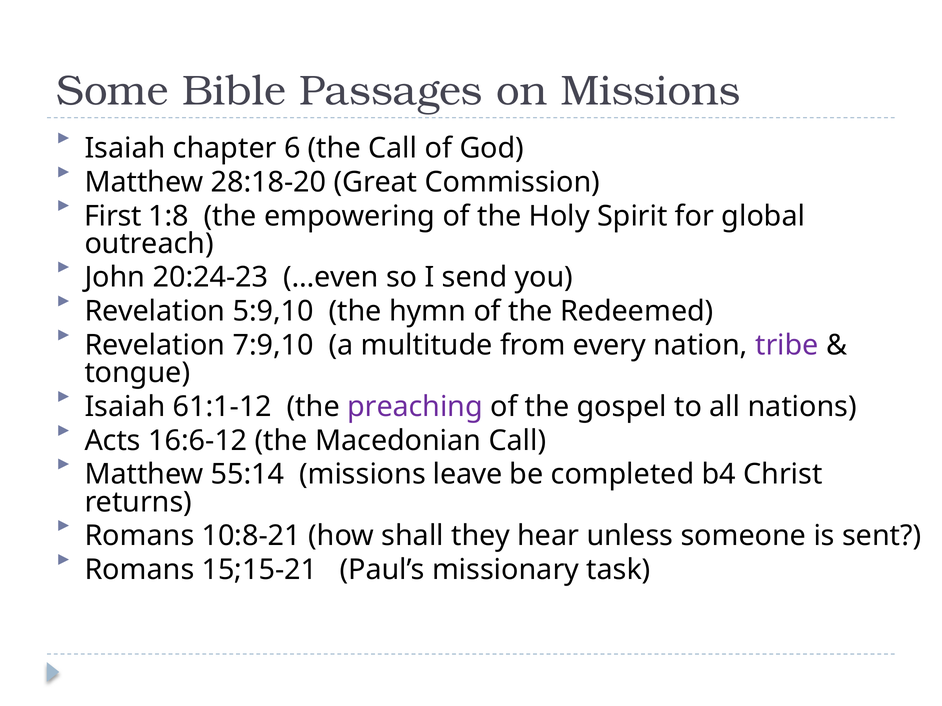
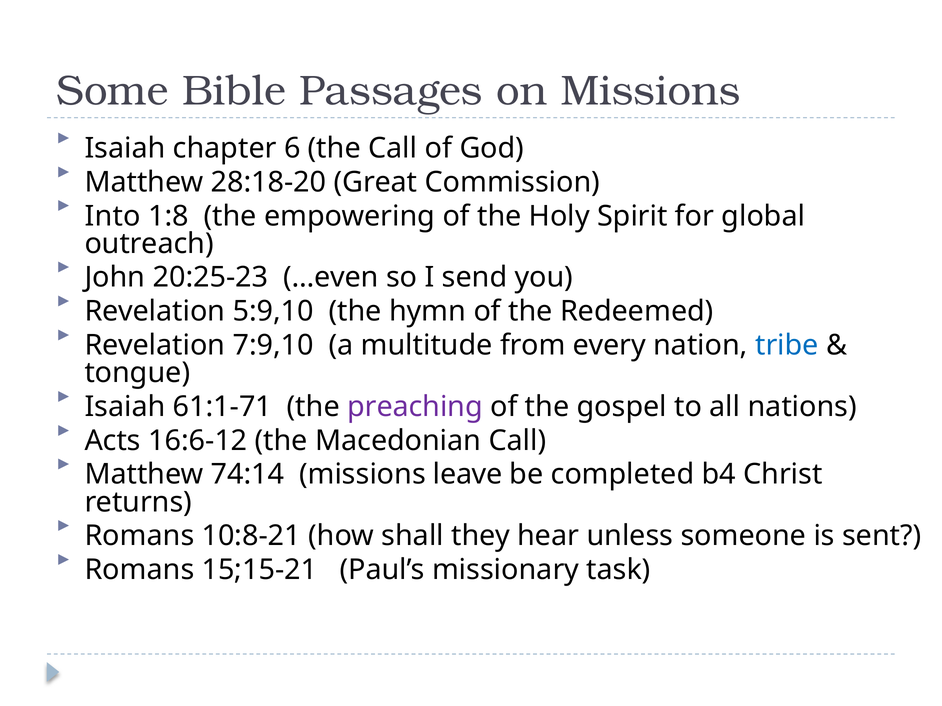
First: First -> Into (113, 216)
20:24-23: 20:24-23 -> 20:25-23 (210, 278)
tribe colour: purple -> blue (787, 345)
61:1-12: 61:1-12 -> 61:1-71 (222, 407)
55:14: 55:14 -> 74:14 (248, 475)
